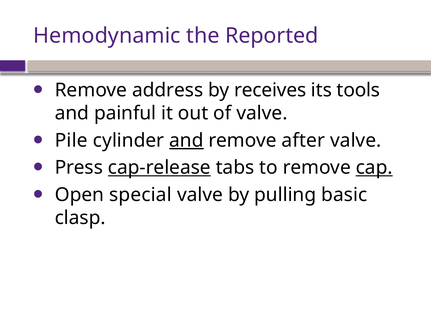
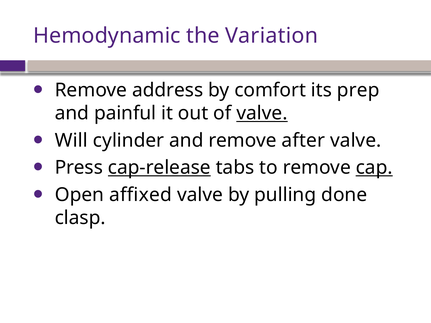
Reported: Reported -> Variation (272, 36)
receives: receives -> comfort (270, 90)
tools: tools -> prep (358, 90)
valve underline: none -> present (262, 113)
Pile: Pile -> Will (71, 141)
and underline: present -> none (186, 141)
special: special -> affixed (140, 195)
basic: basic -> done (344, 195)
